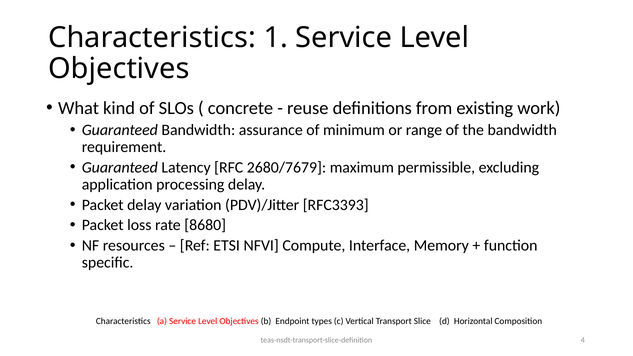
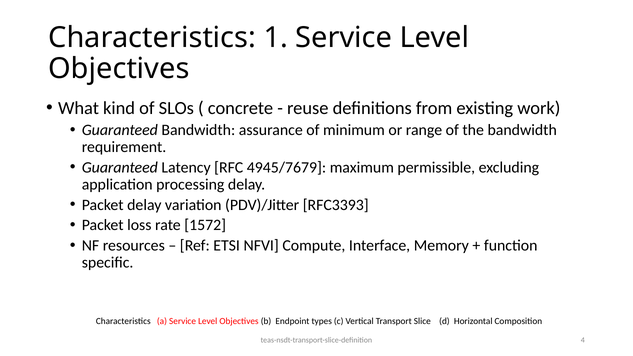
2680/7679: 2680/7679 -> 4945/7679 (286, 167)
8680: 8680 -> 1572 (205, 225)
